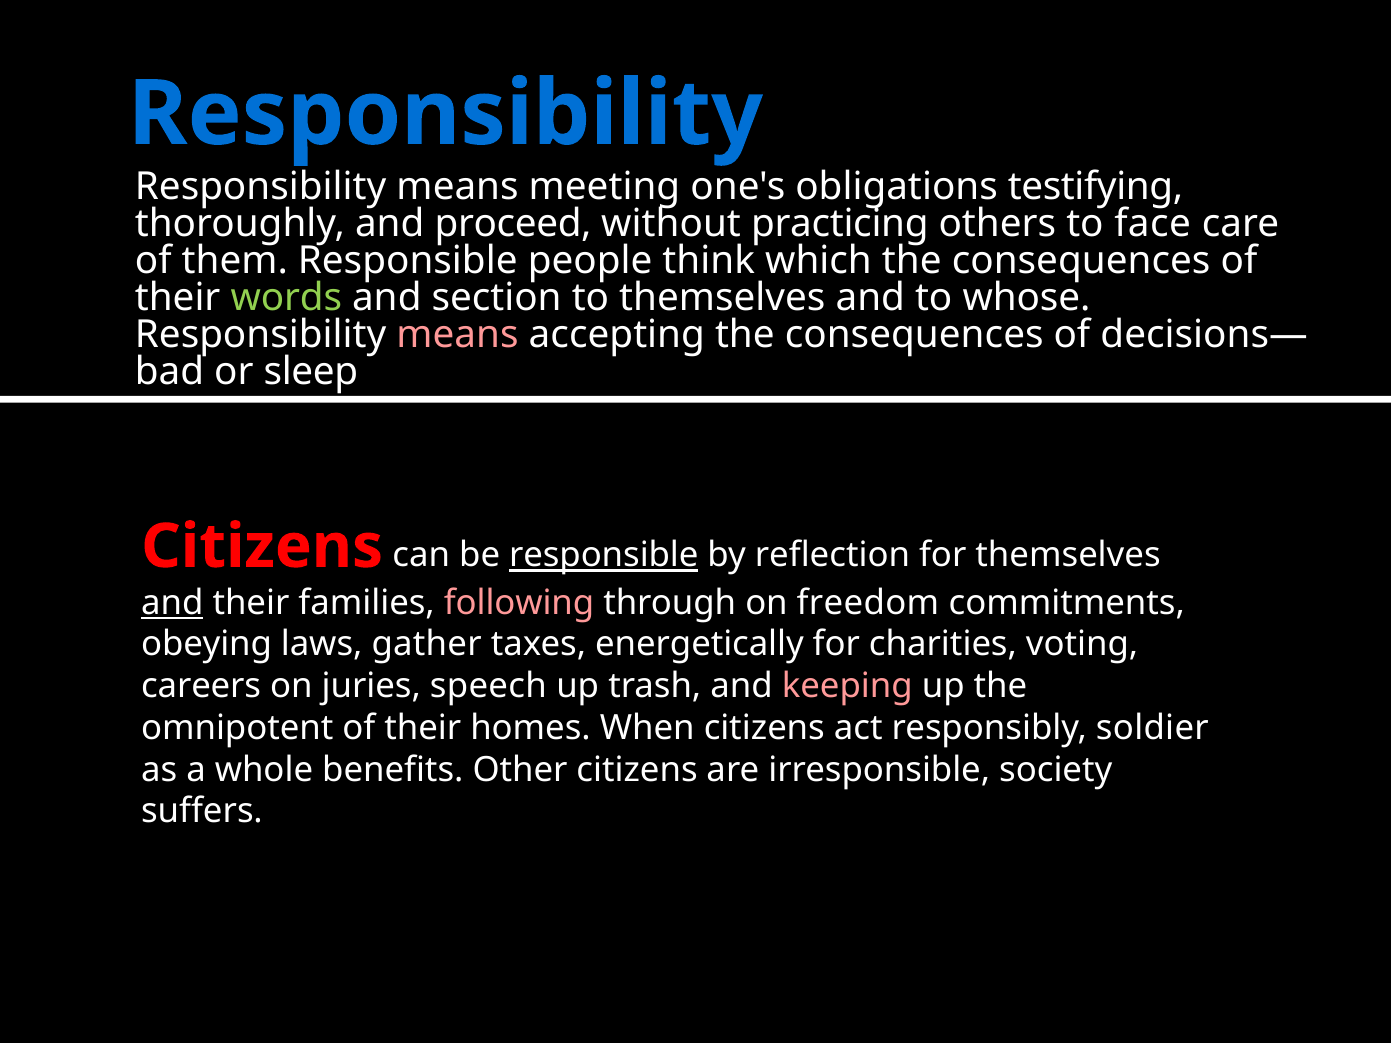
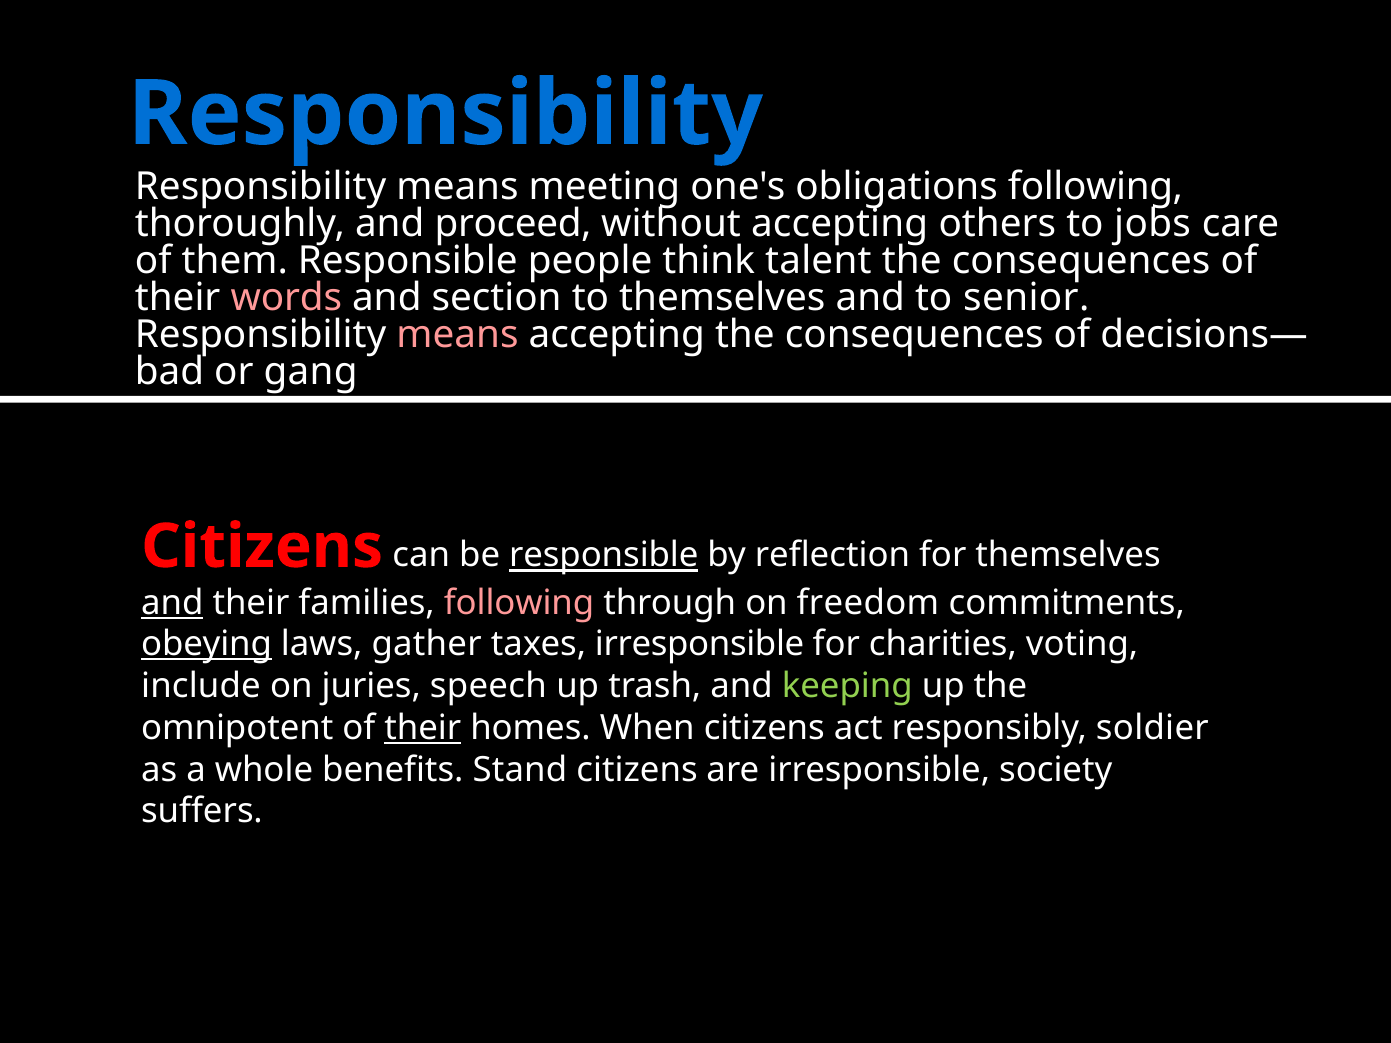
obligations testifying: testifying -> following (1095, 187)
without practicing: practicing -> accepting (840, 224)
face: face -> jobs (1153, 224)
which: which -> talent (818, 261)
words colour: light green -> pink (286, 298)
whose: whose -> senior (1026, 298)
sleep: sleep -> gang (311, 372)
obeying underline: none -> present (207, 645)
taxes energetically: energetically -> irresponsible (700, 645)
careers: careers -> include (201, 686)
keeping colour: pink -> light green (847, 686)
their underline: none -> present (423, 728)
Other: Other -> Stand (520, 770)
